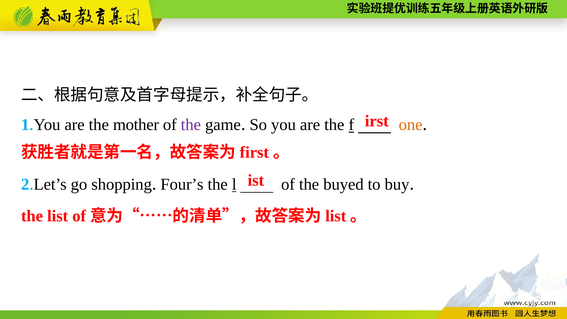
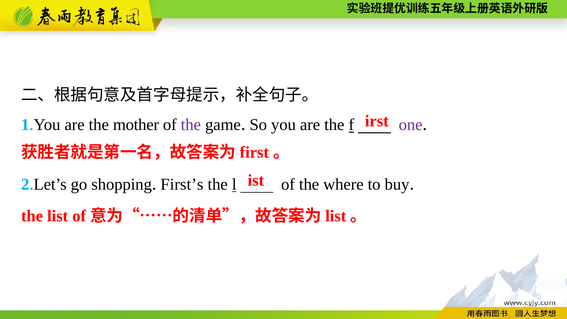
one colour: orange -> purple (411, 125)
Four’s: Four’s -> First’s (182, 184)
buyed: buyed -> where (343, 184)
